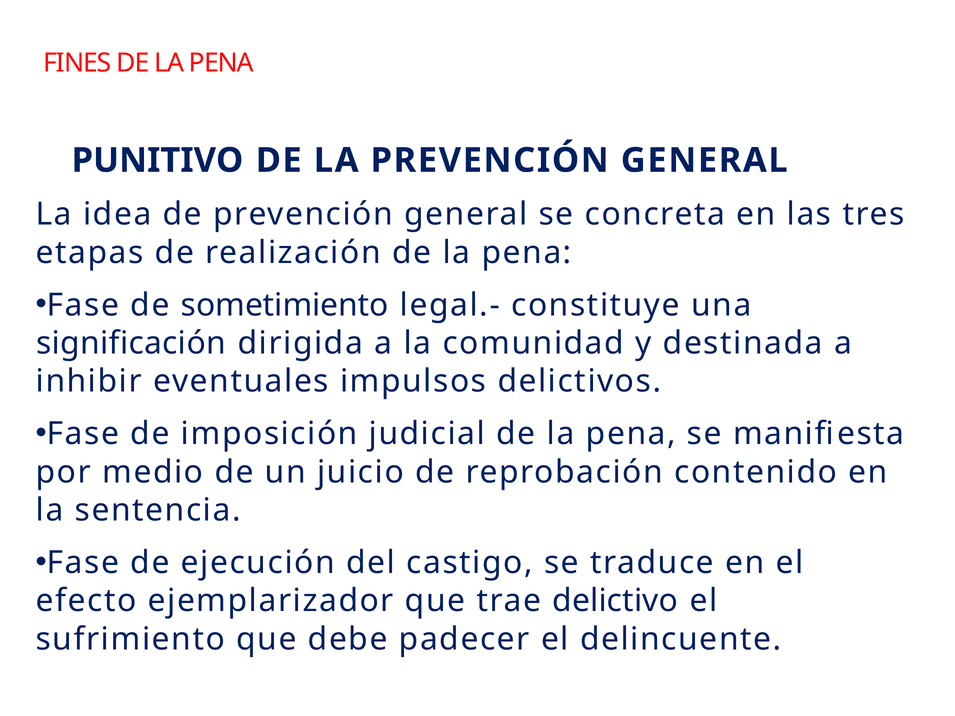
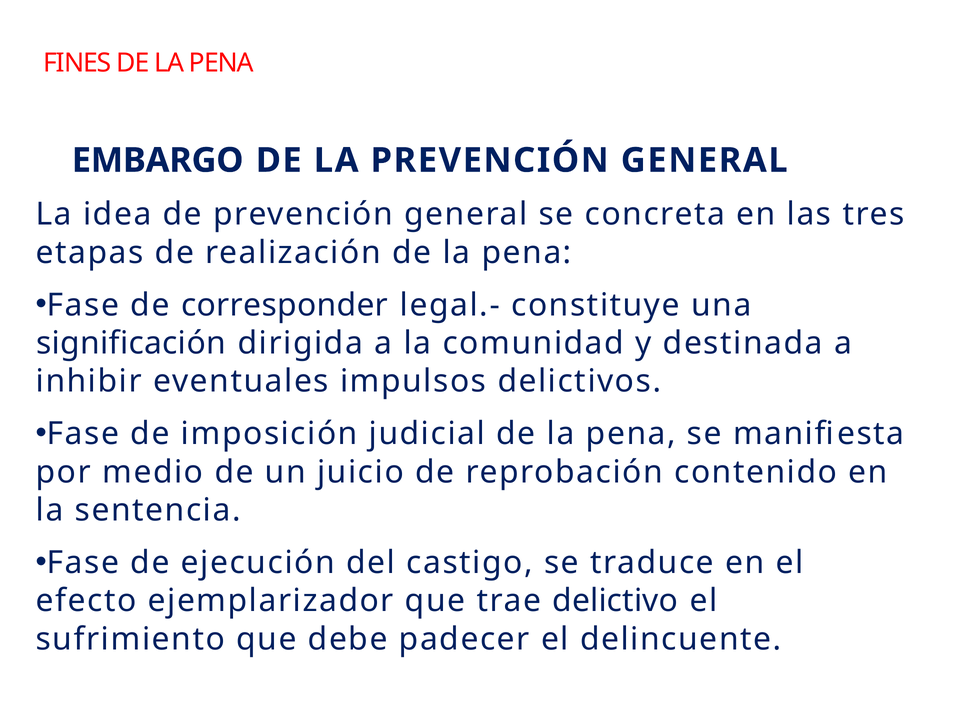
PUNITIVO: PUNITIVO -> EMBARGO (158, 160)
sometimiento: sometimiento -> corresponder (285, 305)
